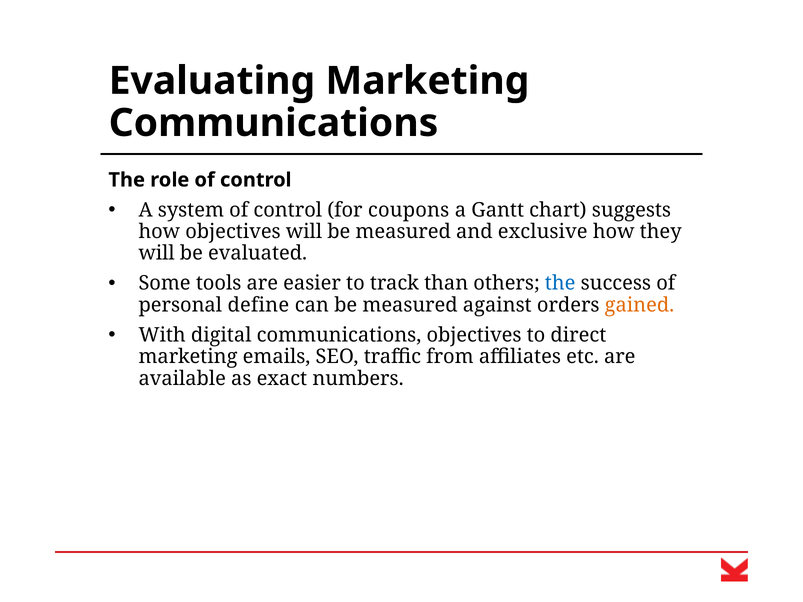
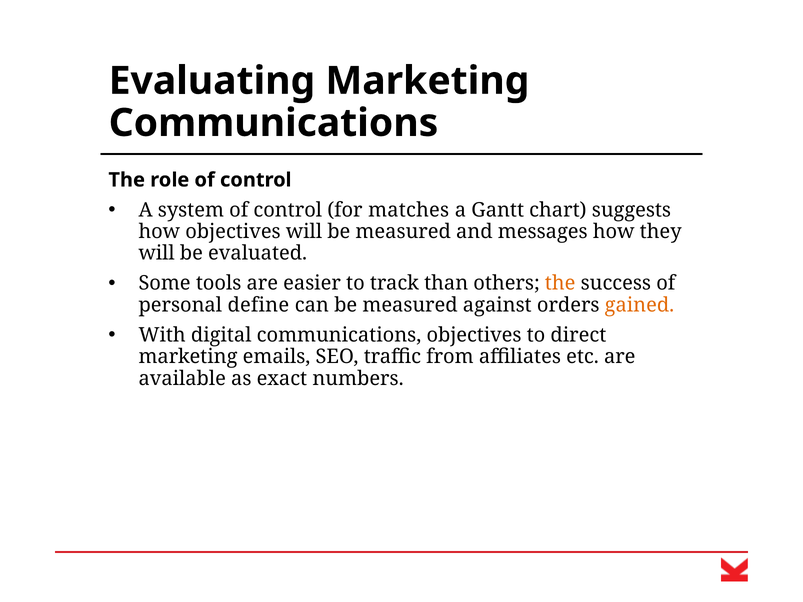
coupons: coupons -> matches (409, 210)
exclusive: exclusive -> messages (543, 232)
the colour: blue -> orange (560, 283)
